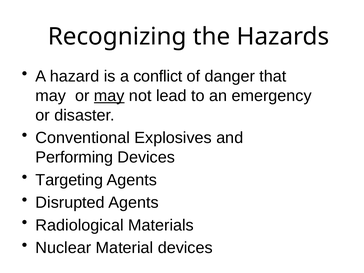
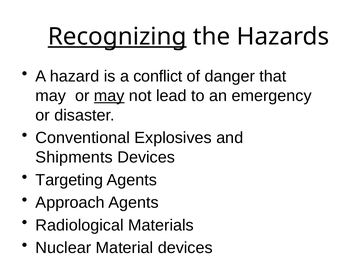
Recognizing underline: none -> present (117, 37)
Performing: Performing -> Shipments (74, 157)
Disrupted: Disrupted -> Approach (70, 203)
